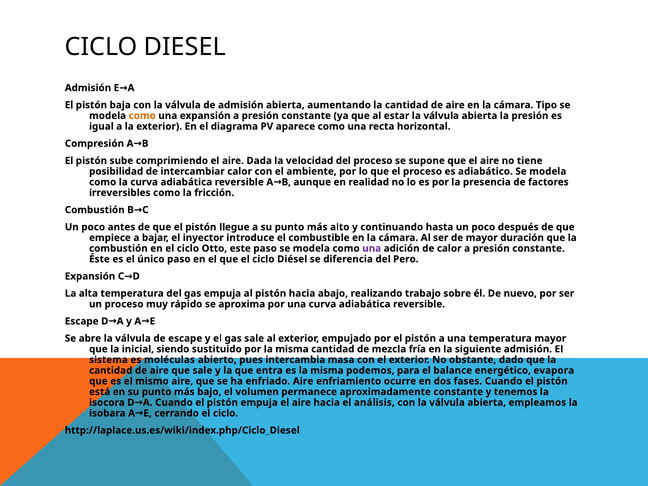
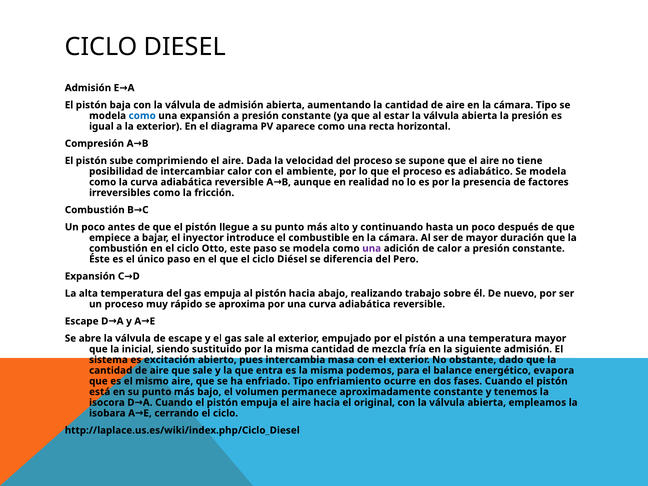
como colour: orange -> blue (142, 116)
moléculas: moléculas -> excitación (170, 360)
enfriado Aire: Aire -> Tipo (303, 381)
análisis: análisis -> original (374, 402)
